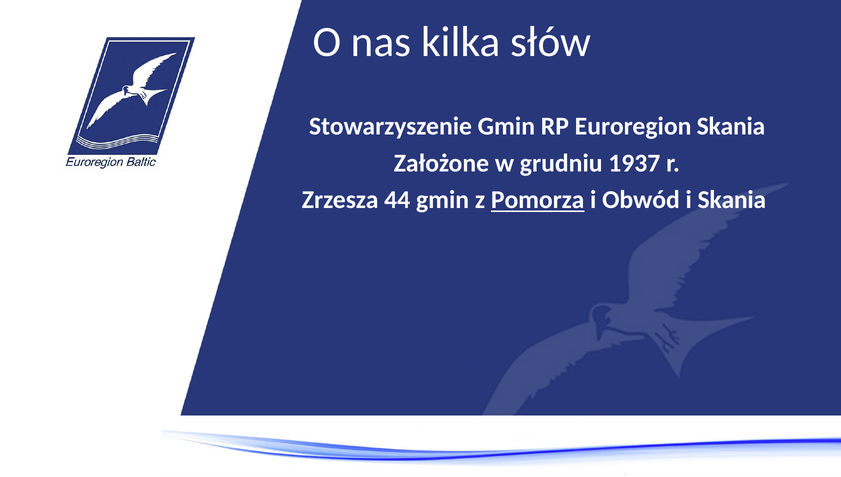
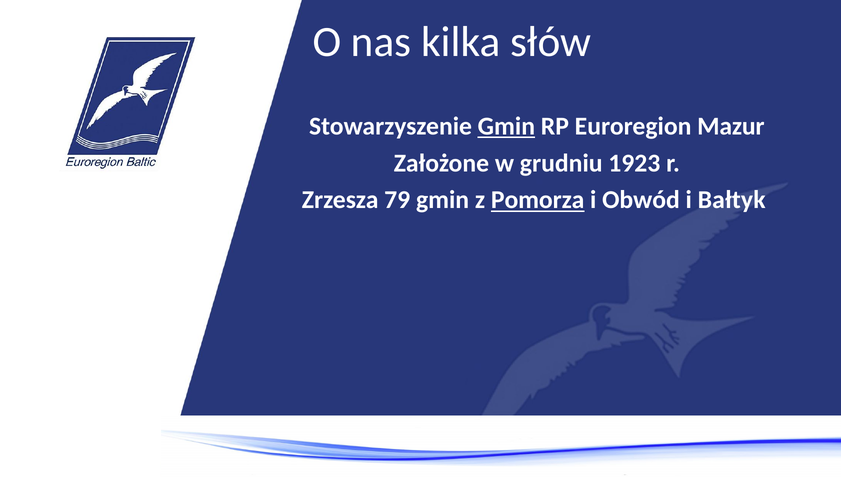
Gmin underline: none -> present (506, 126)
Euroregion Skania: Skania -> Mazur (731, 126)
1937: 1937 -> 1923 (634, 163)
44: 44 -> 79 (397, 200)
i Skania: Skania -> Bałtyk (732, 200)
